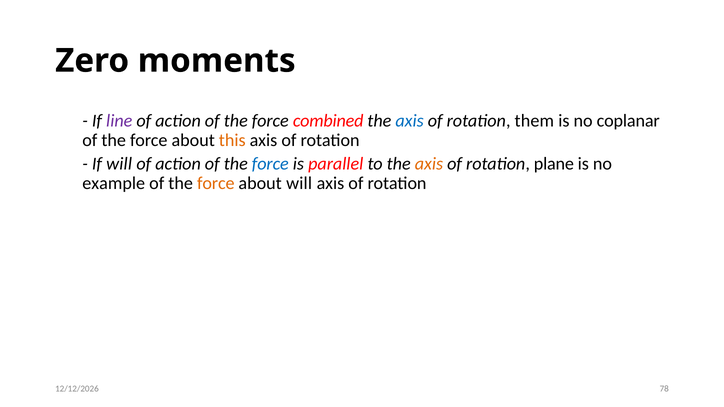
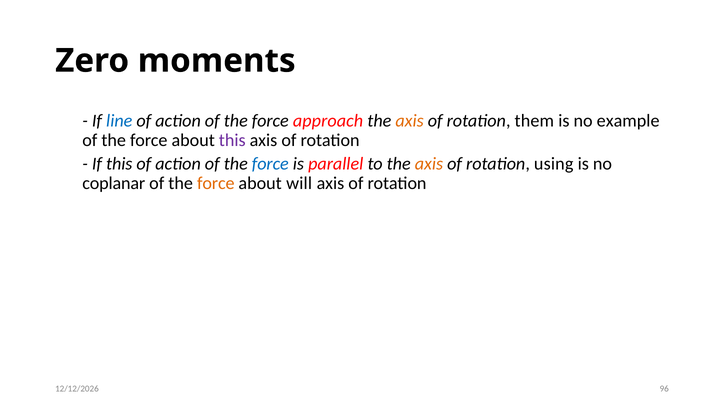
line colour: purple -> blue (119, 121)
combined: combined -> approach (328, 121)
axis colour: blue -> orange (410, 121)
coplanar: coplanar -> example (628, 121)
this colour: orange -> purple (232, 140)
If will: will -> this (119, 164)
plane: plane -> using (554, 164)
example: example -> coplanar (114, 183)
78: 78 -> 96 (664, 389)
